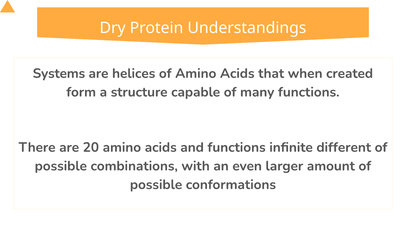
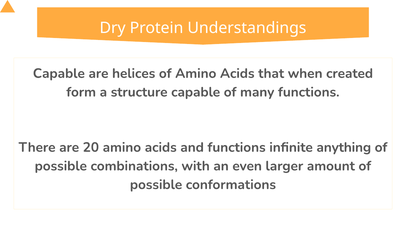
Systems: Systems -> Capable (59, 74)
different: different -> anything (344, 148)
